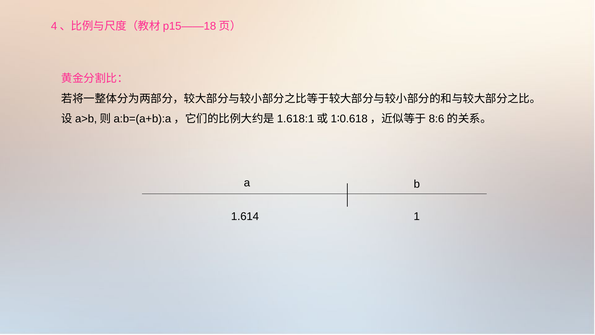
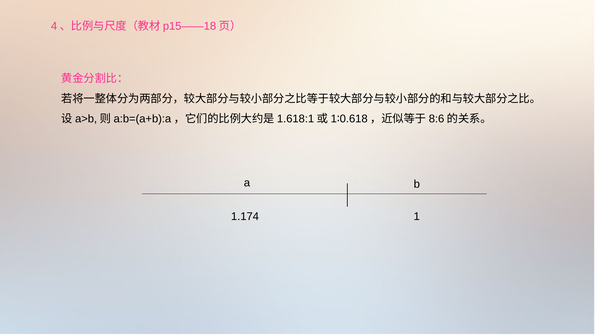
1.614: 1.614 -> 1.174 (245, 216)
